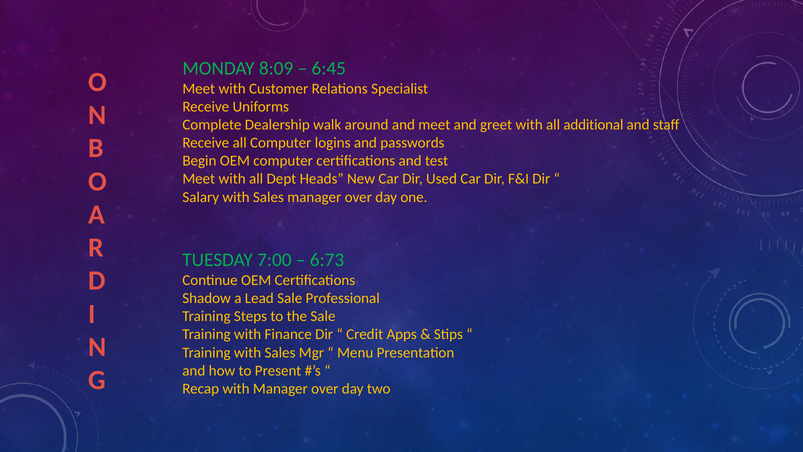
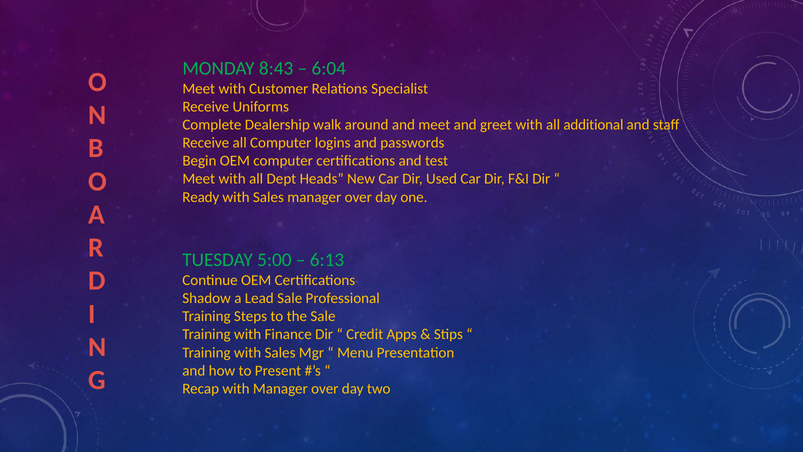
8:09: 8:09 -> 8:43 (276, 68)
6:45: 6:45 -> 6:04 (329, 68)
Salary: Salary -> Ready (201, 197)
7:00: 7:00 -> 5:00 (274, 260)
6:73: 6:73 -> 6:13 (327, 260)
